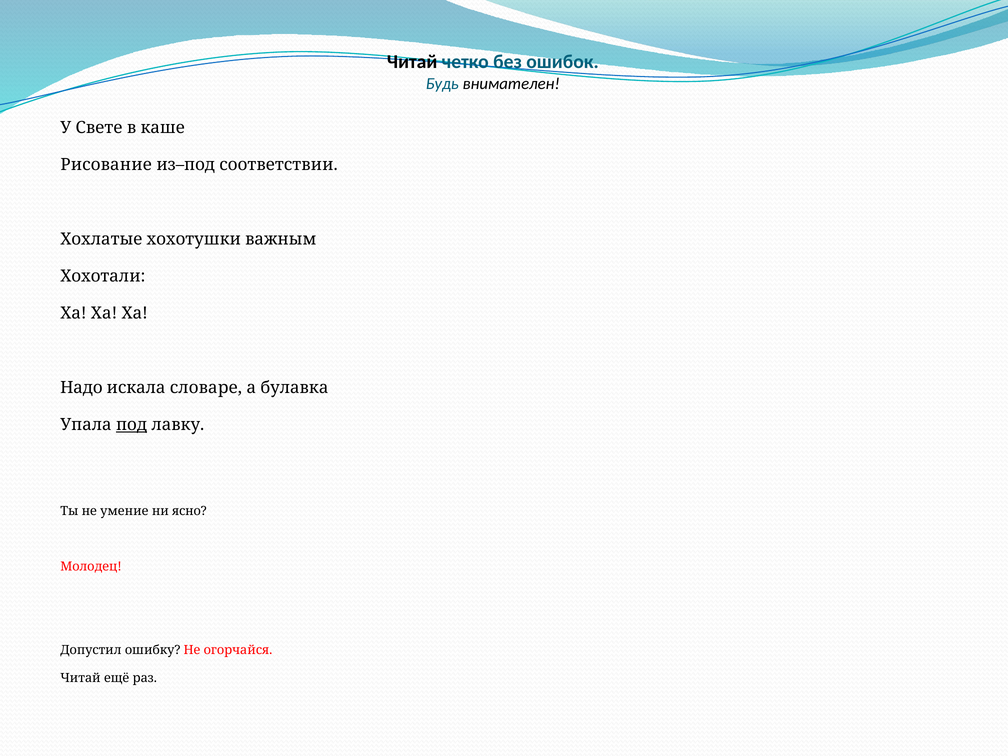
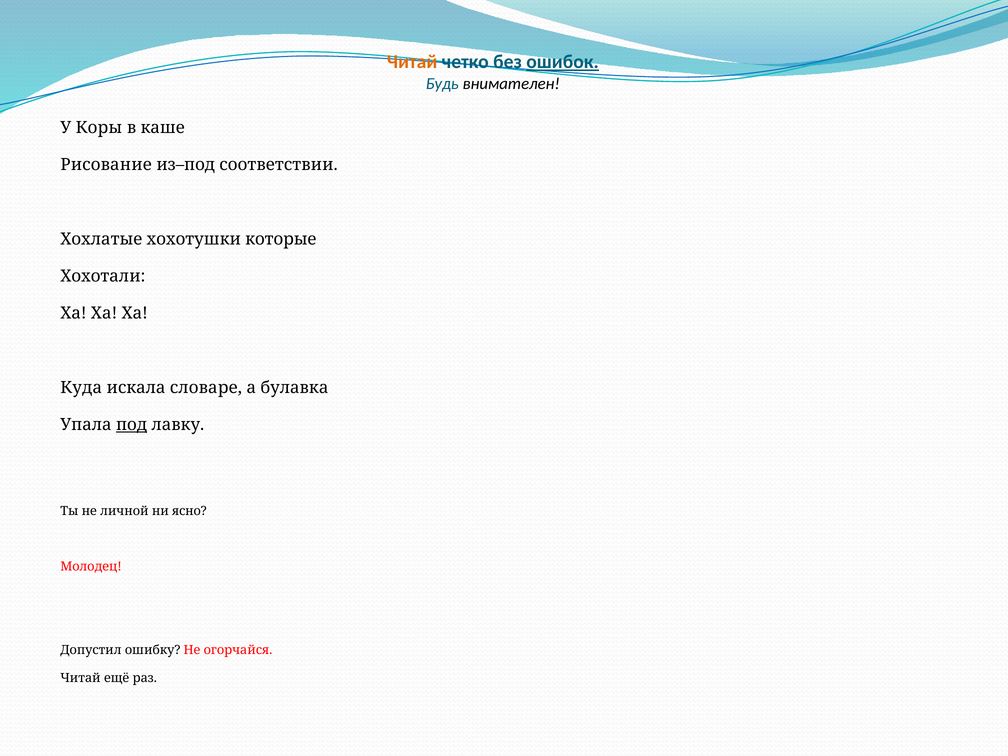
Читай colour: black -> orange (412, 62)
ошибок underline: none -> present (563, 62)
Свете: Свете -> Коры (99, 128)
важным: важным -> которые (281, 239)
Надо: Надо -> Куда (81, 388)
умение: умение -> личной (124, 511)
